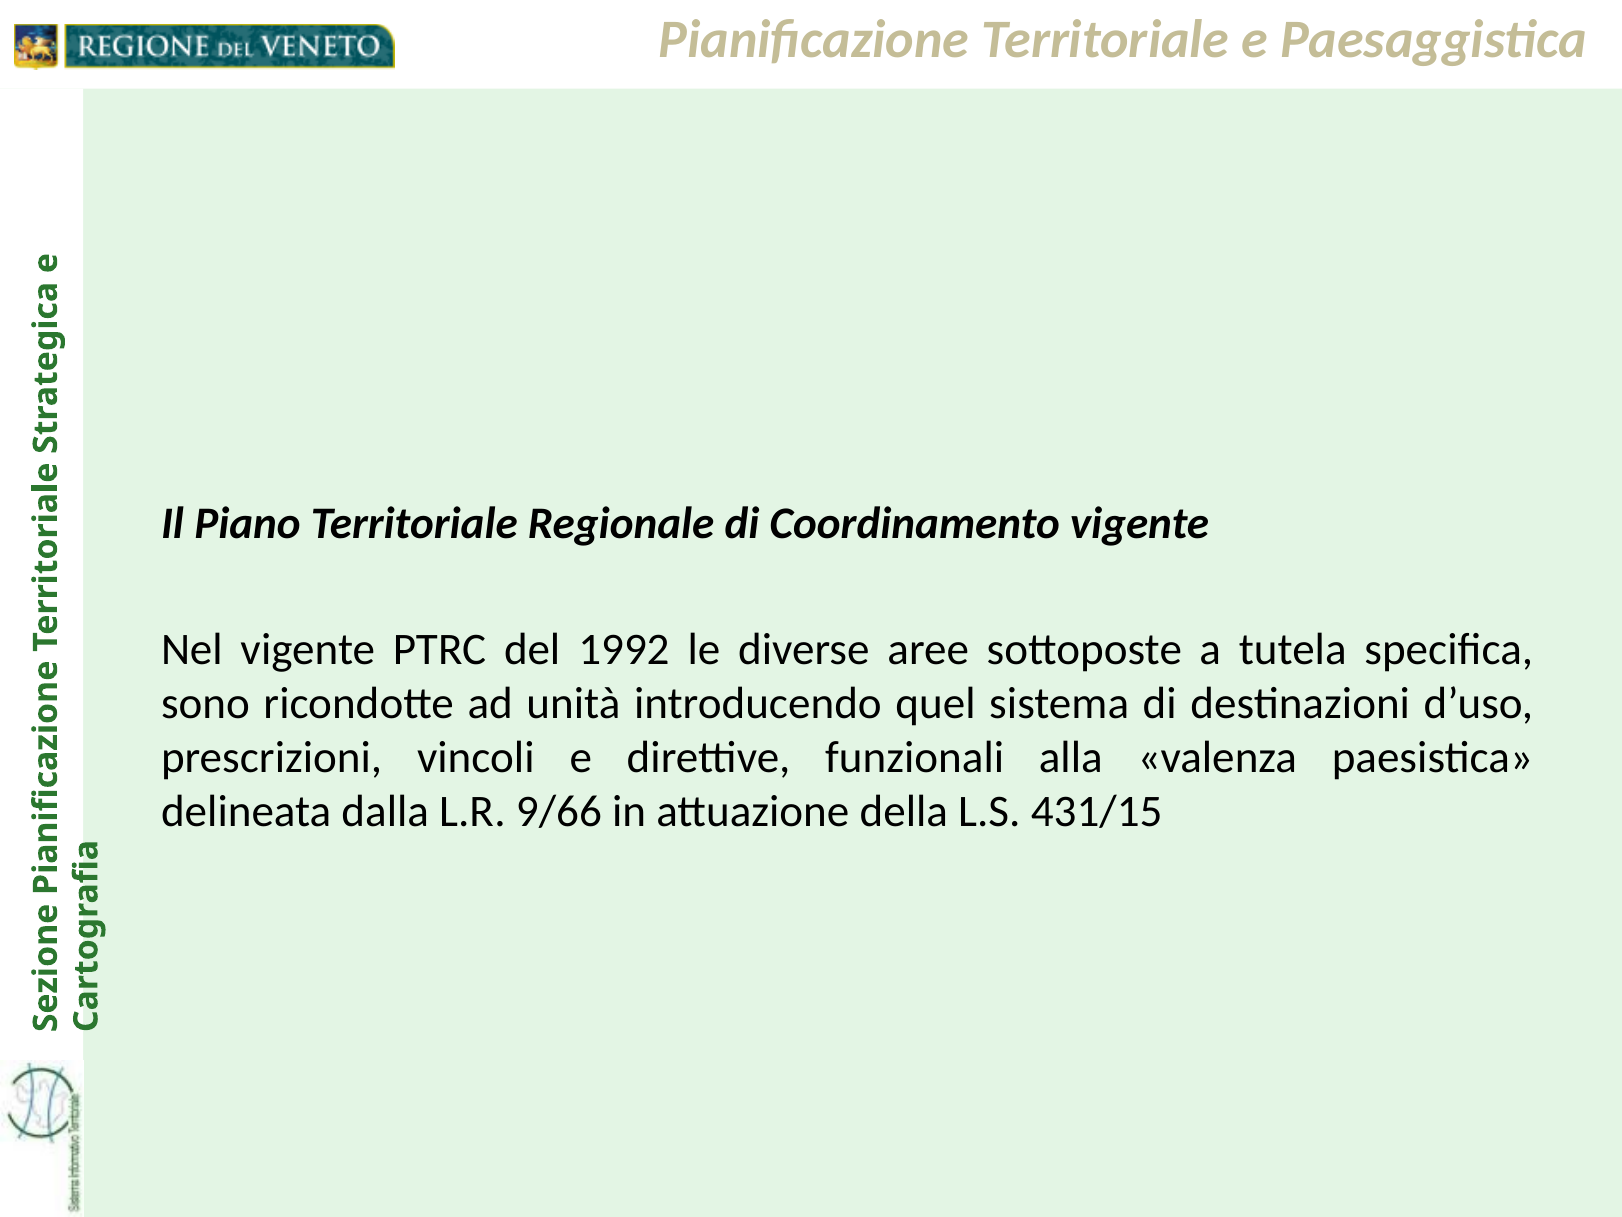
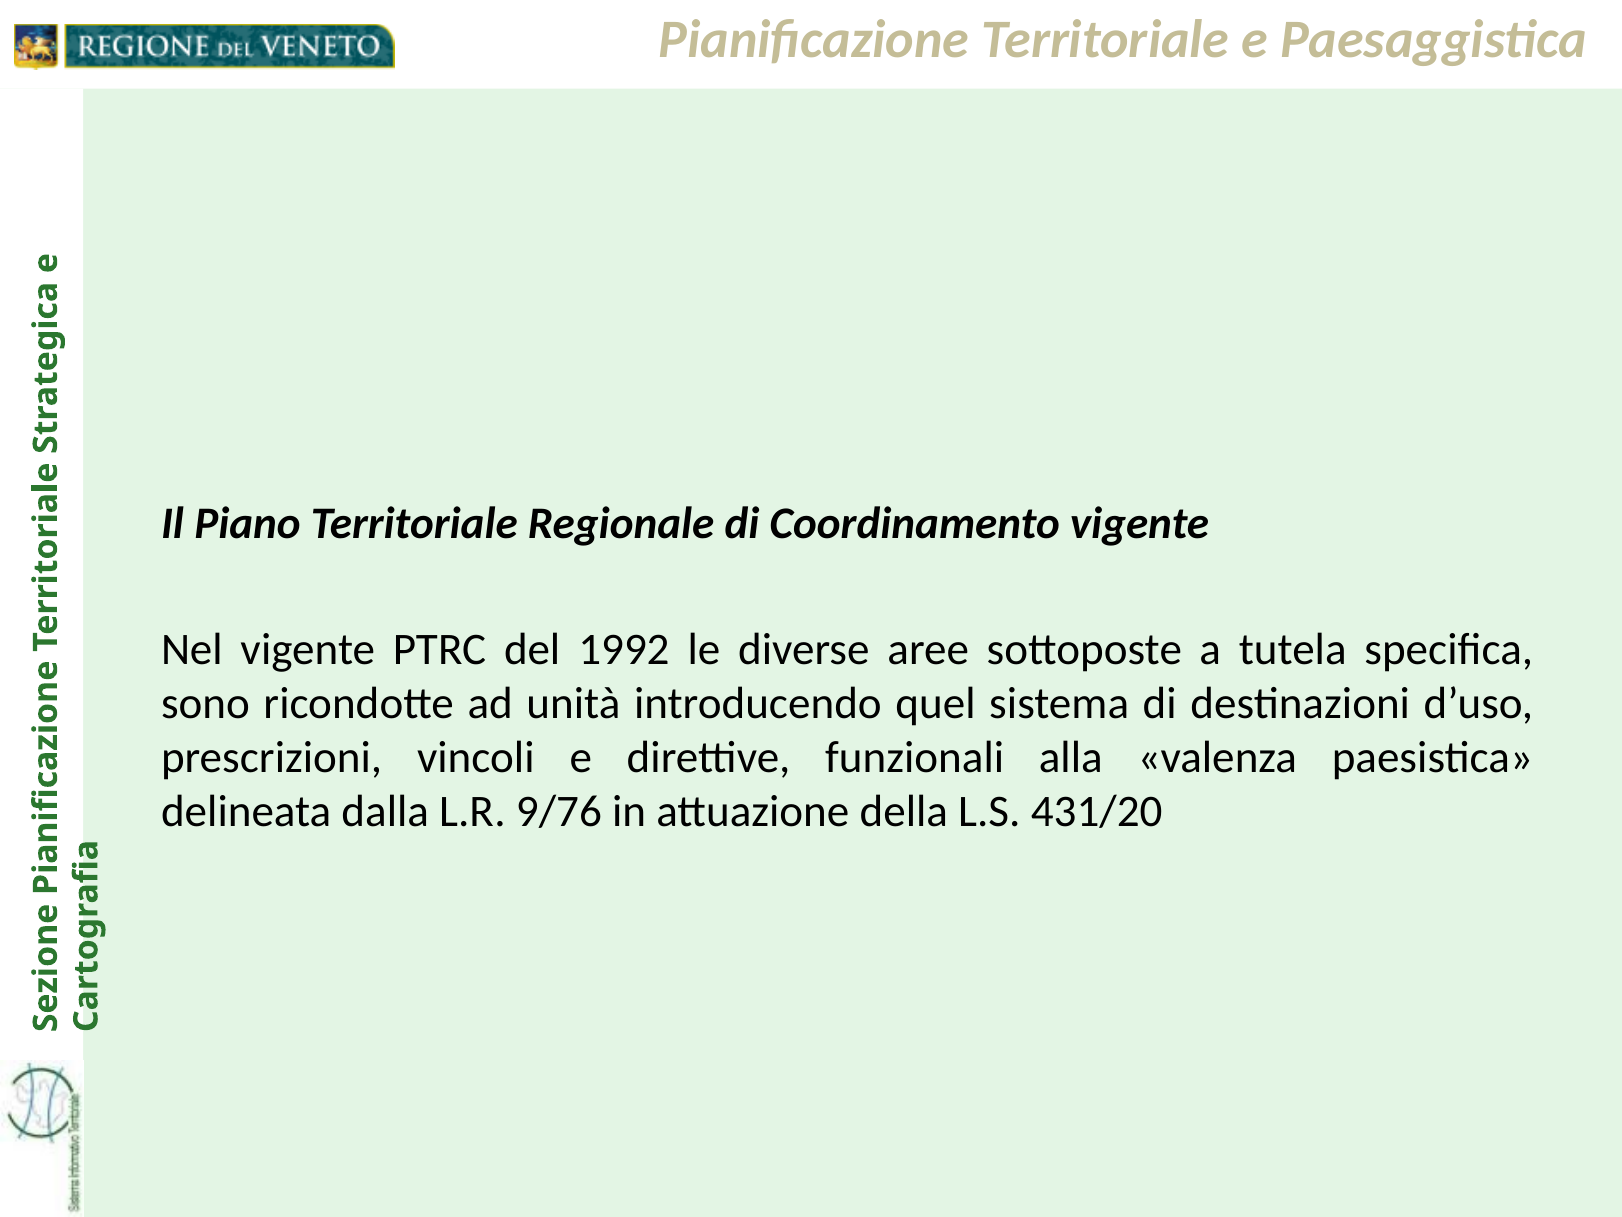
9/66: 9/66 -> 9/76 (559, 812)
431/15: 431/15 -> 431/20 (1097, 812)
